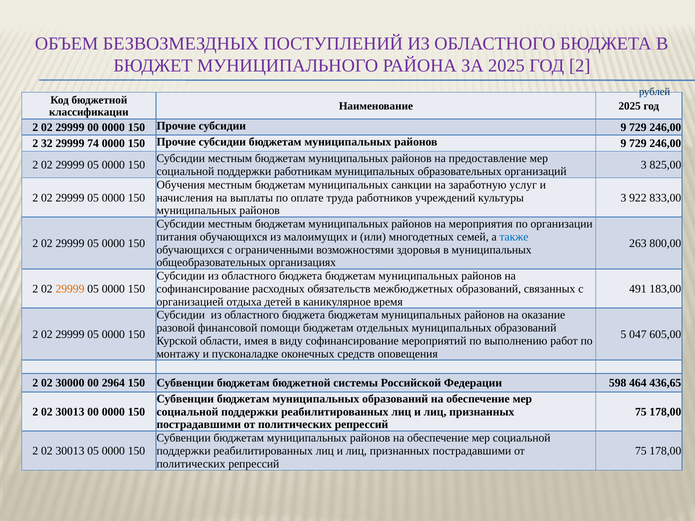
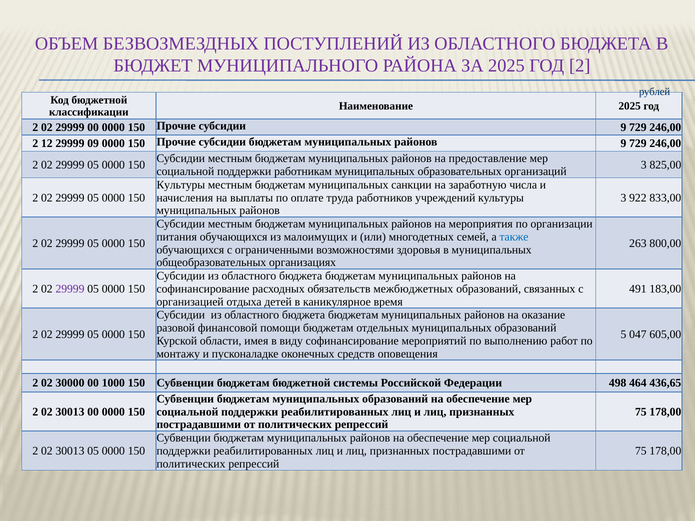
32: 32 -> 12 (47, 144)
74: 74 -> 09 (93, 144)
Обучения: Обучения -> Культуры (181, 185)
услуг: услуг -> числа (523, 185)
29999 colour: orange -> purple (70, 289)
2964: 2964 -> 1000 (113, 383)
598: 598 -> 498 (618, 383)
